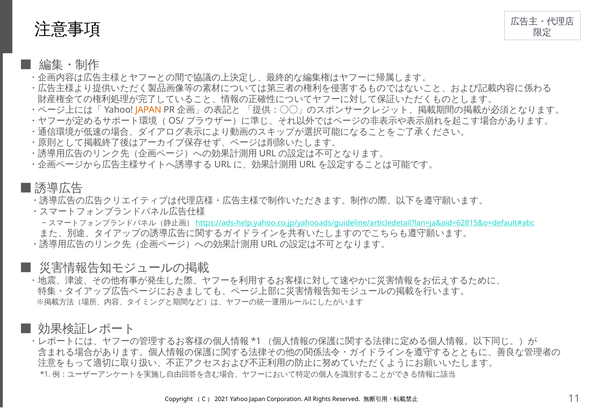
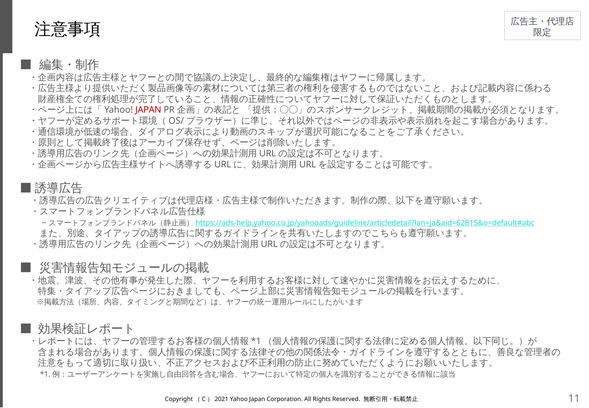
JAPAN colour: orange -> red (148, 110)
